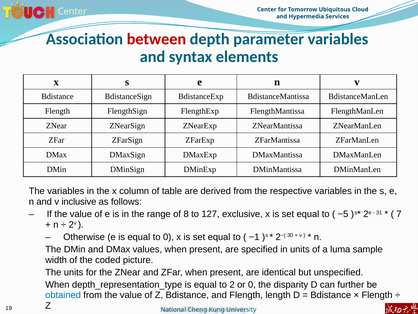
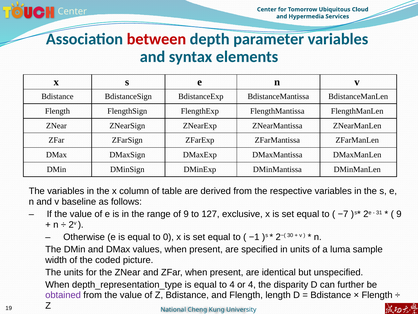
inclusive: inclusive -> baseline (79, 201)
of 8: 8 -> 9 (186, 214)
−5: −5 -> −7 (343, 214)
7: 7 -> 9 (399, 214)
to 2: 2 -> 4 (232, 284)
or 0: 0 -> 4 (252, 284)
obtained colour: blue -> purple (63, 295)
